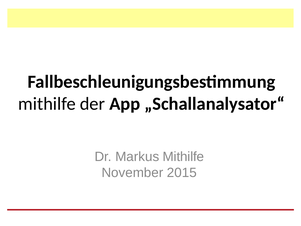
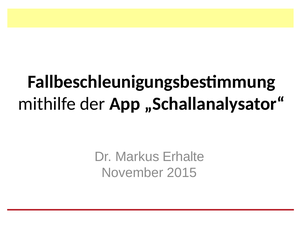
Markus Mithilfe: Mithilfe -> Erhalte (183, 157)
